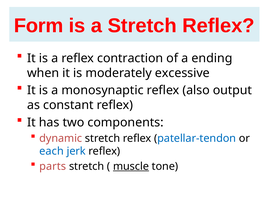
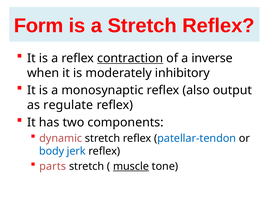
contraction underline: none -> present (130, 58)
ending: ending -> inverse (212, 58)
excessive: excessive -> inhibitory (182, 73)
constant: constant -> regulate (68, 105)
each: each -> body (52, 152)
